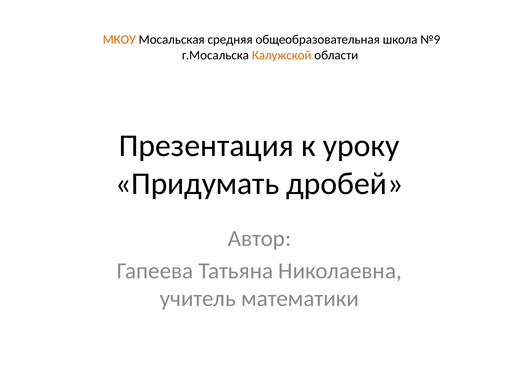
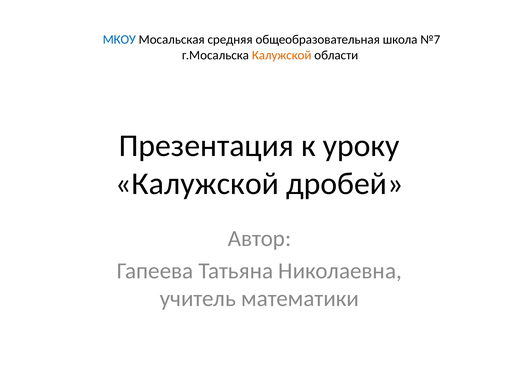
МКОУ colour: orange -> blue (119, 40)
№9: №9 -> №7 (430, 40)
Придумать: Придумать -> Калужской (197, 184)
